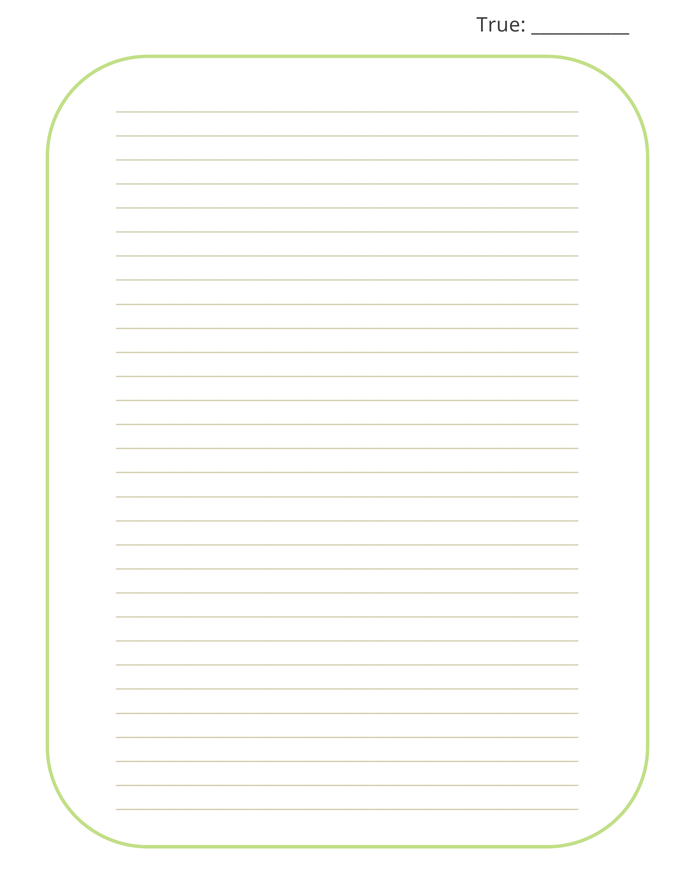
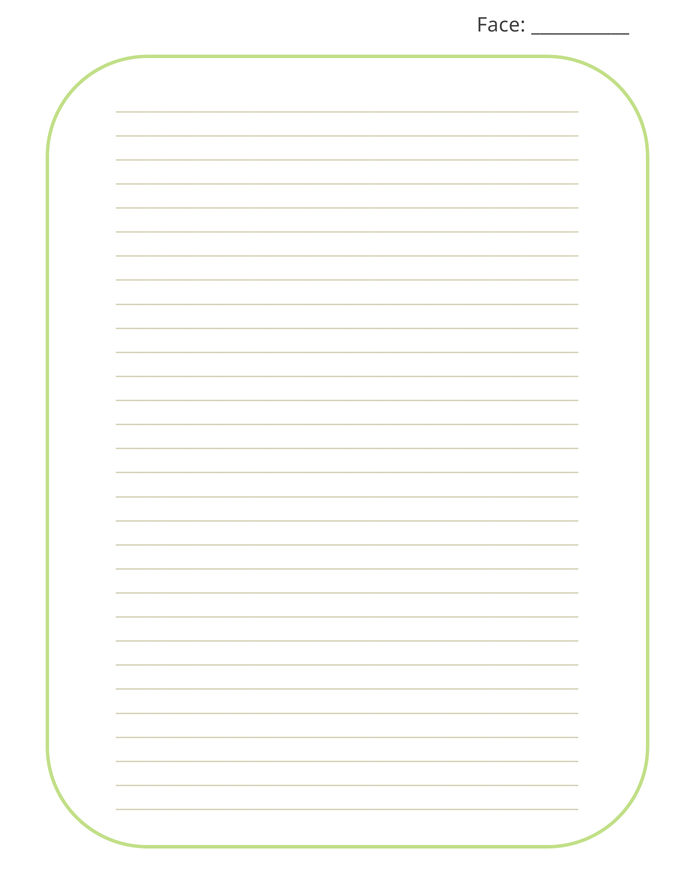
True: True -> Face (501, 25)
